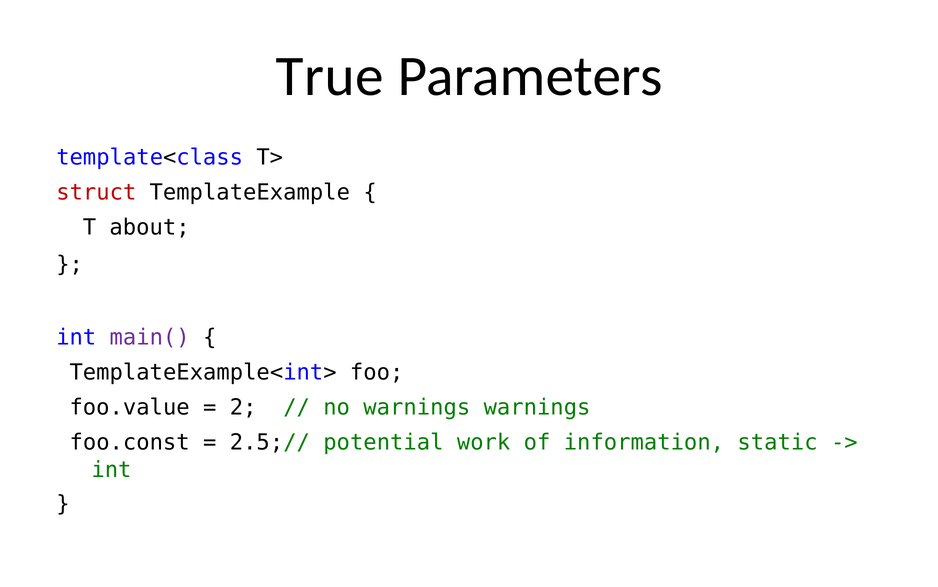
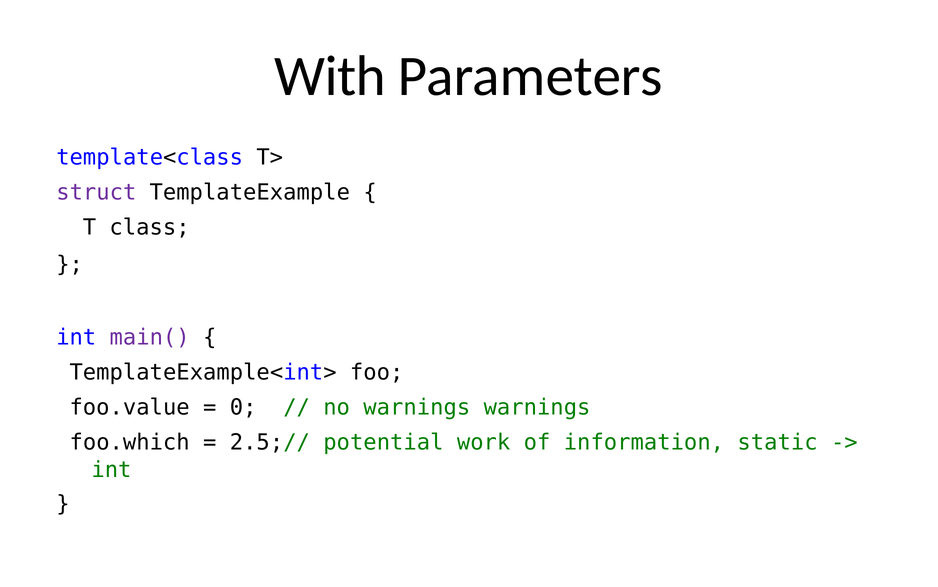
True: True -> With (330, 76)
struct colour: red -> purple (96, 192)
about: about -> class (150, 227)
2: 2 -> 0 (243, 407)
foo.const: foo.const -> foo.which (130, 442)
